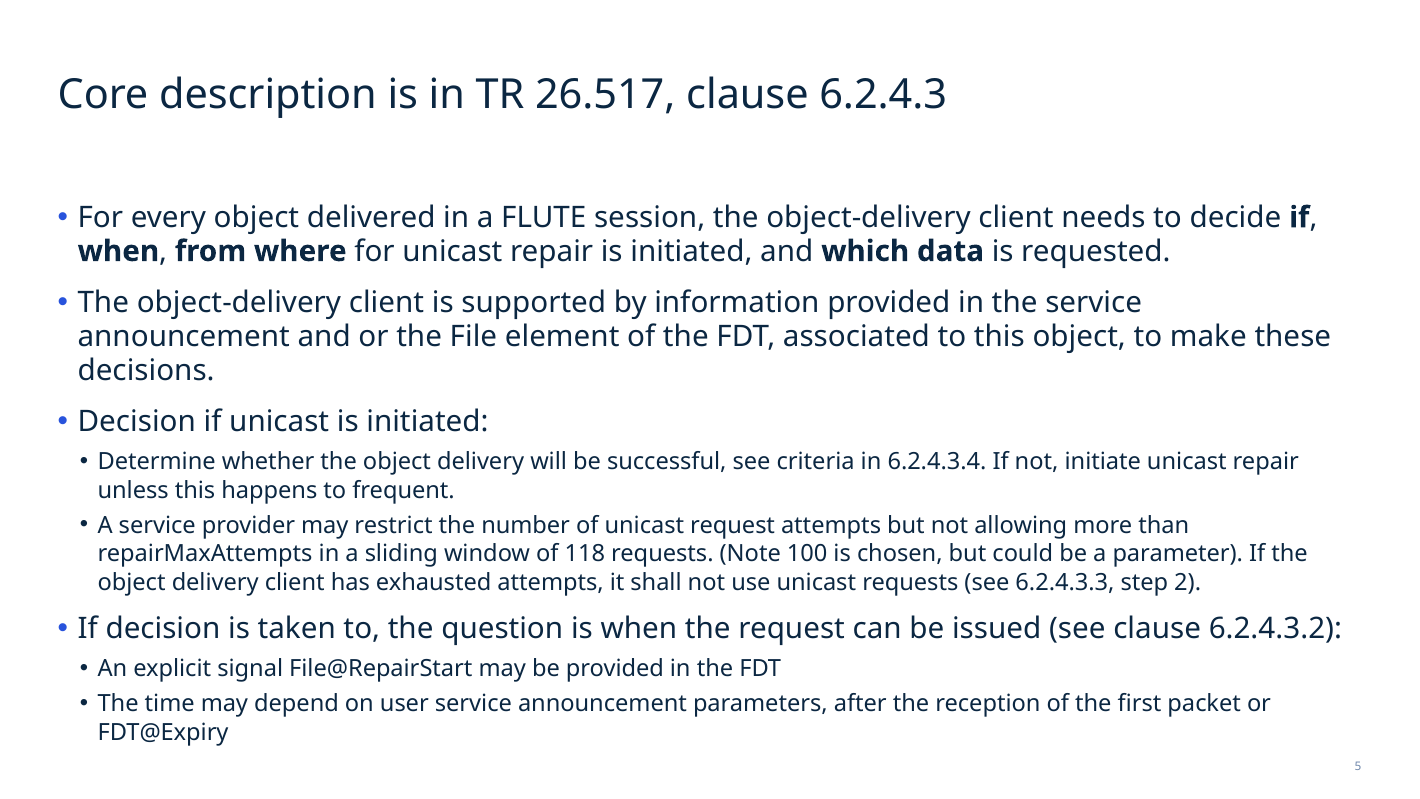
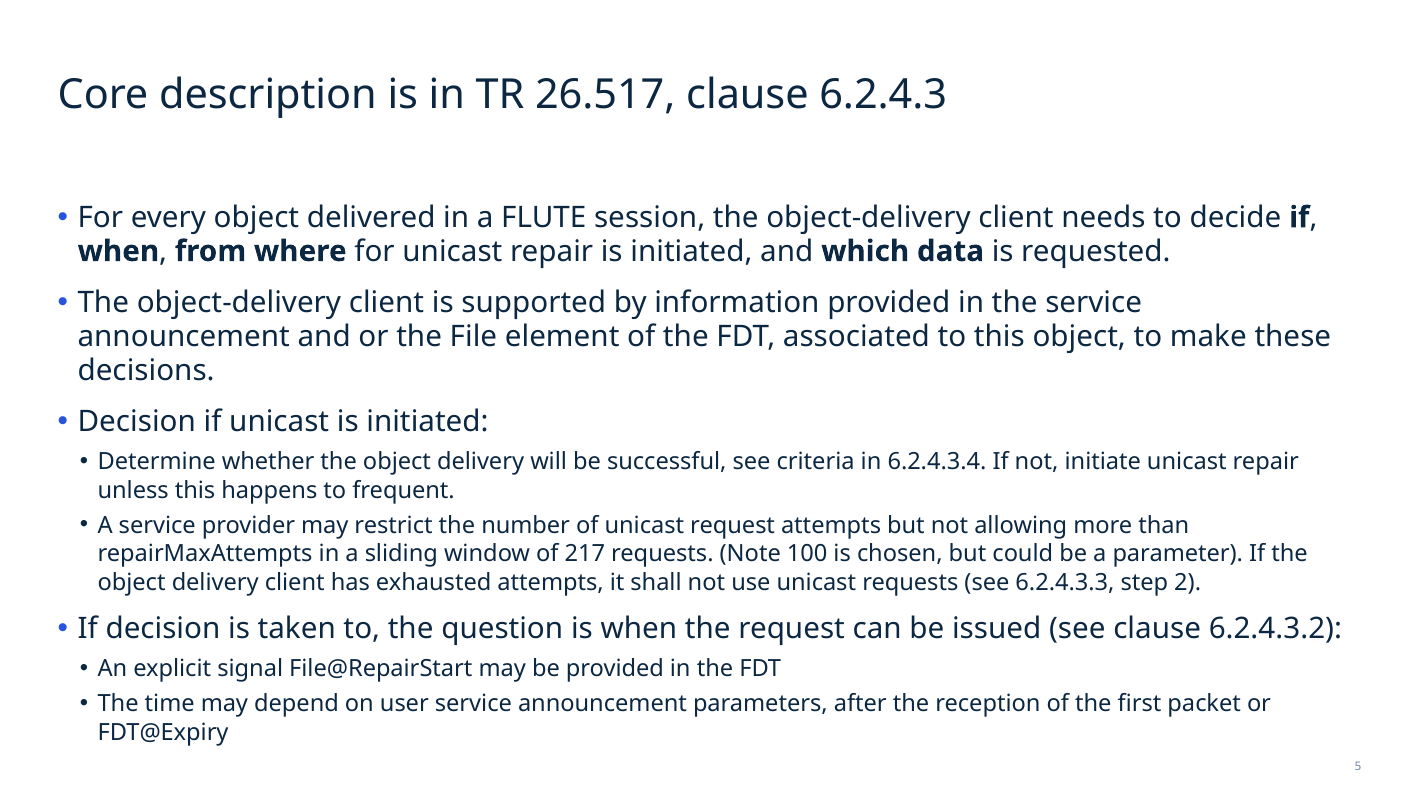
118: 118 -> 217 (585, 554)
